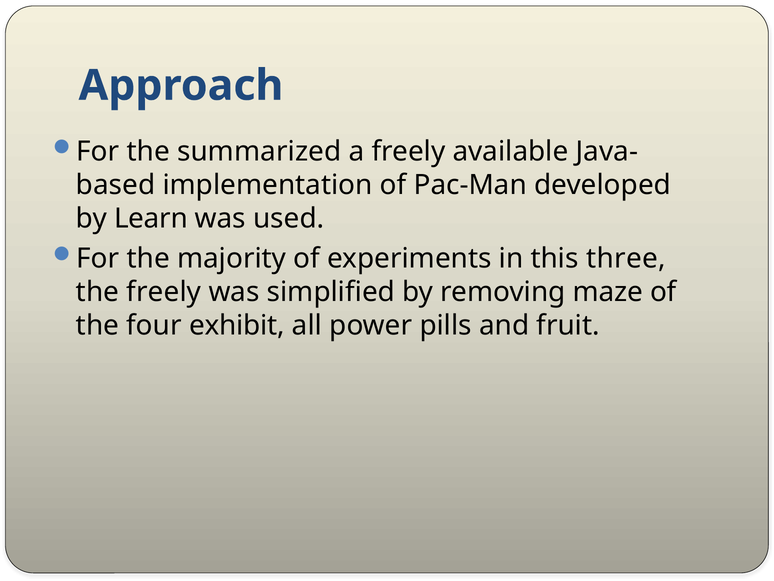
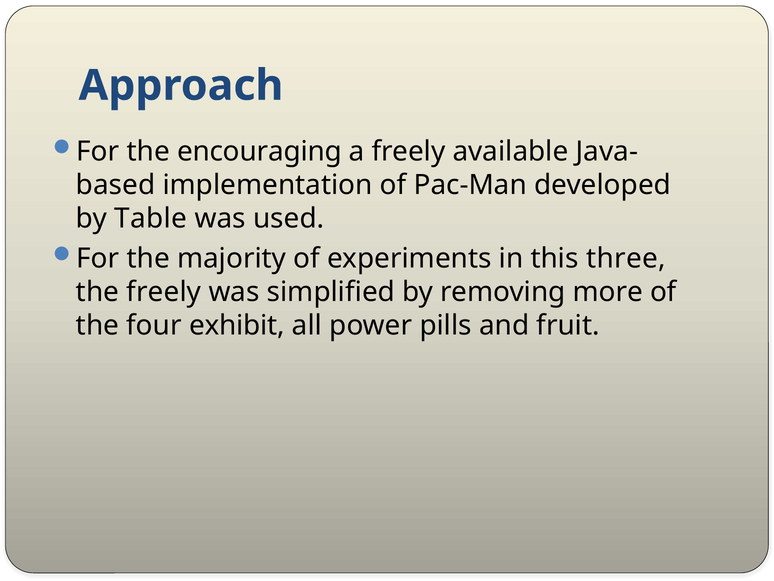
summarized: summarized -> encouraging (259, 152)
Learn: Learn -> Table (151, 219)
maze: maze -> more (608, 292)
